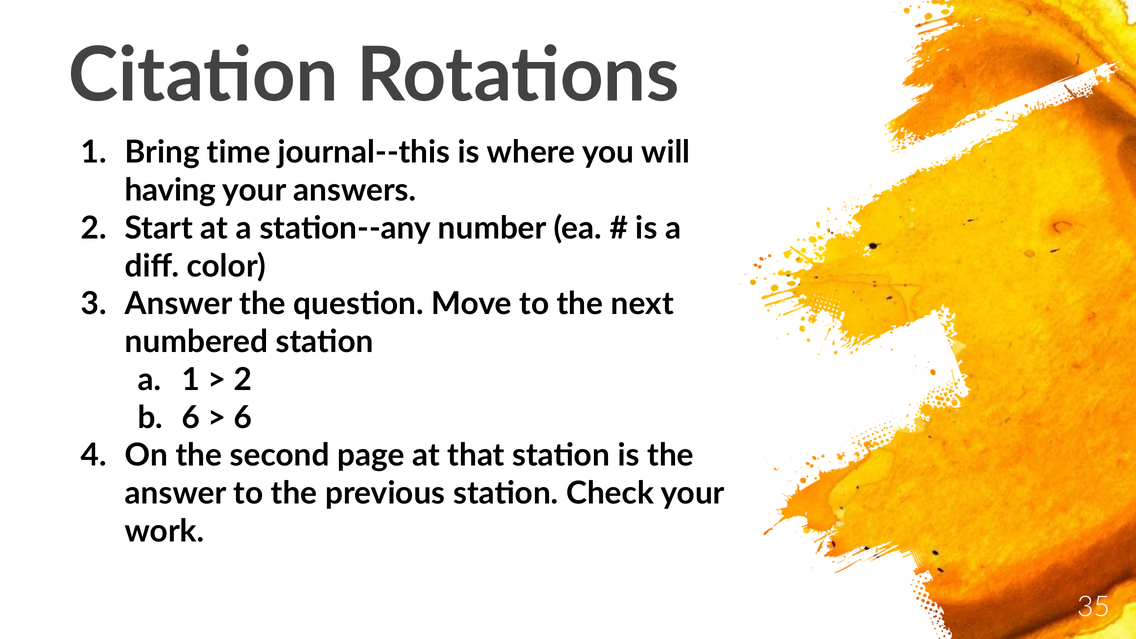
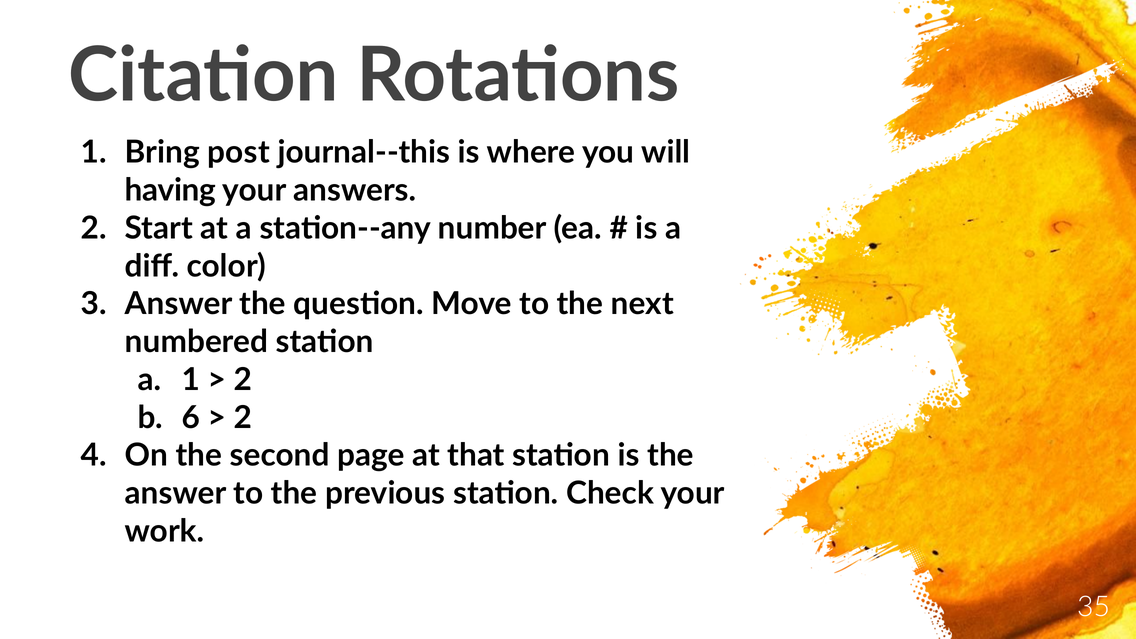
time: time -> post (238, 153)
6: 6 -> 2 (243, 418)
